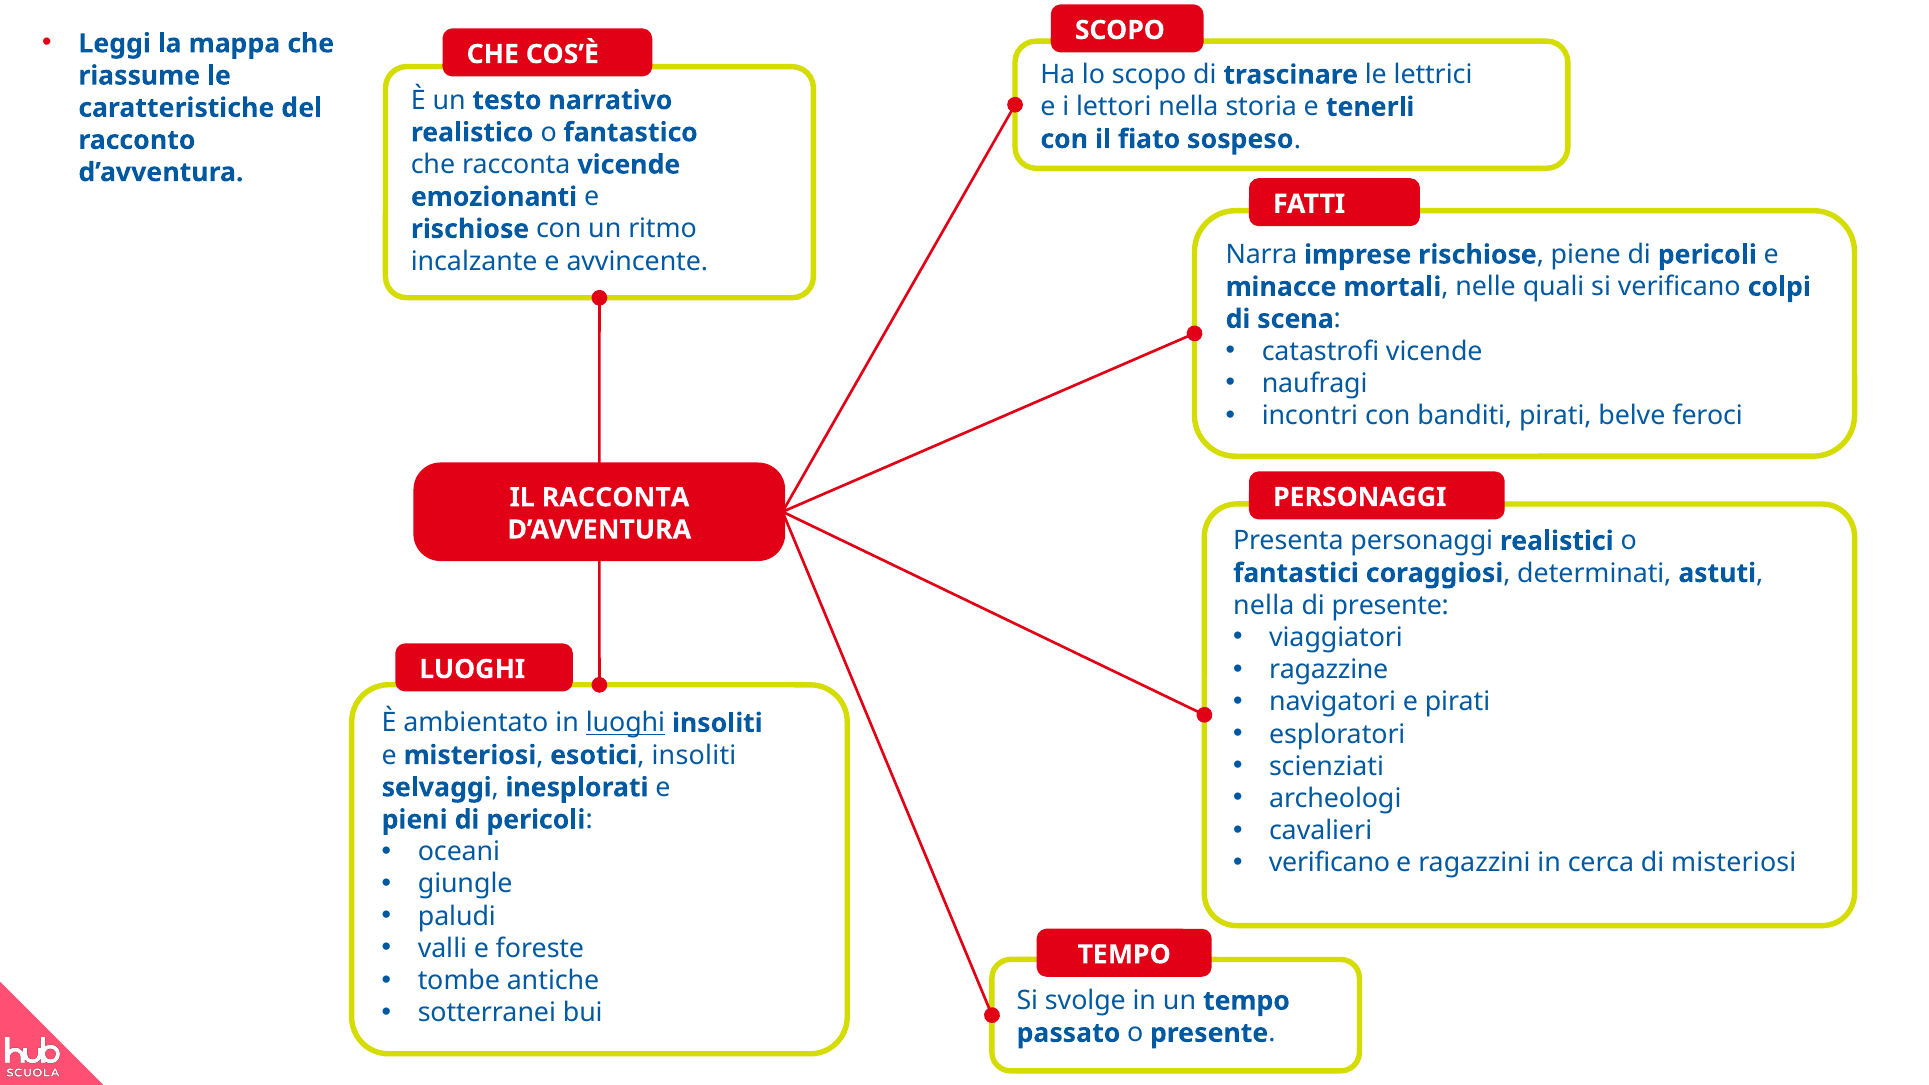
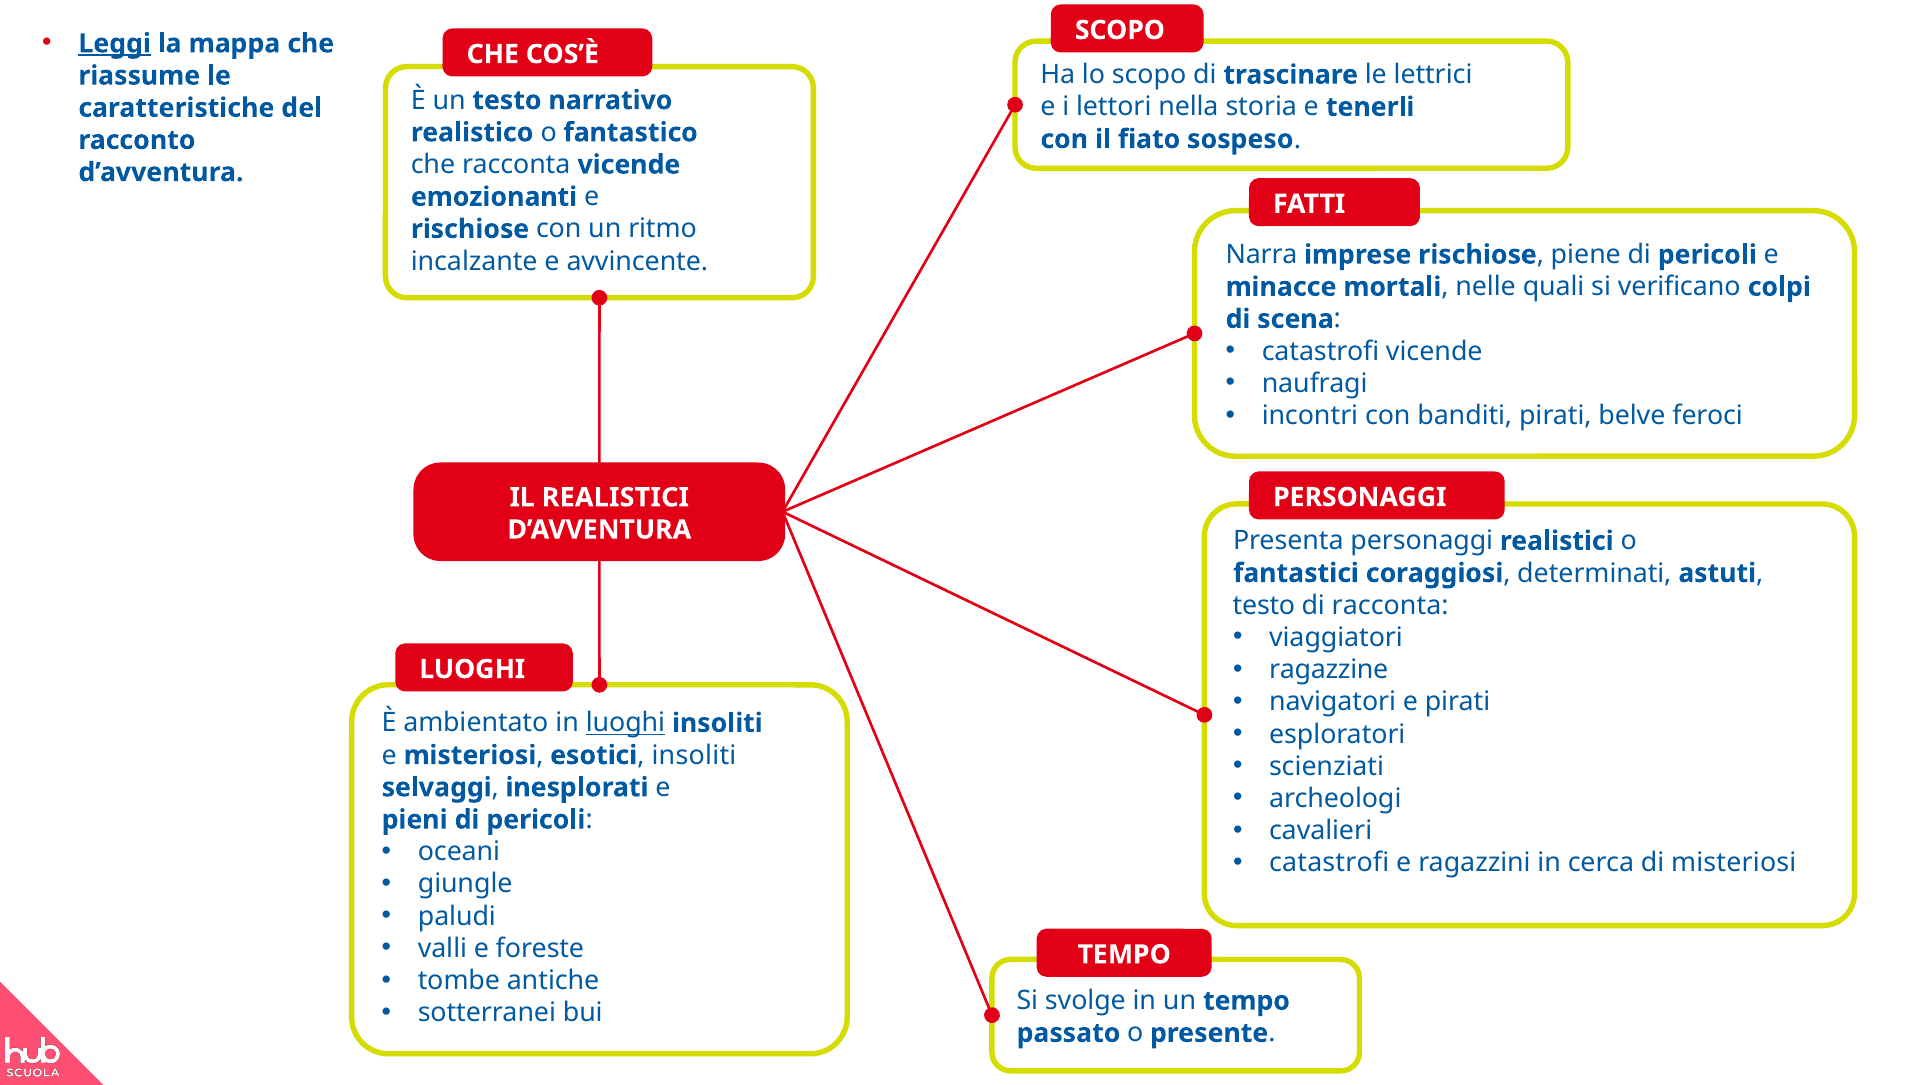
Leggi underline: none -> present (115, 44)
IL RACCONTA: RACCONTA -> REALISTICI (615, 498)
nella: nella -> testo (1264, 605)
di presente: presente -> racconta (1390, 605)
verificano: verificano -> catastrofi (1329, 863)
